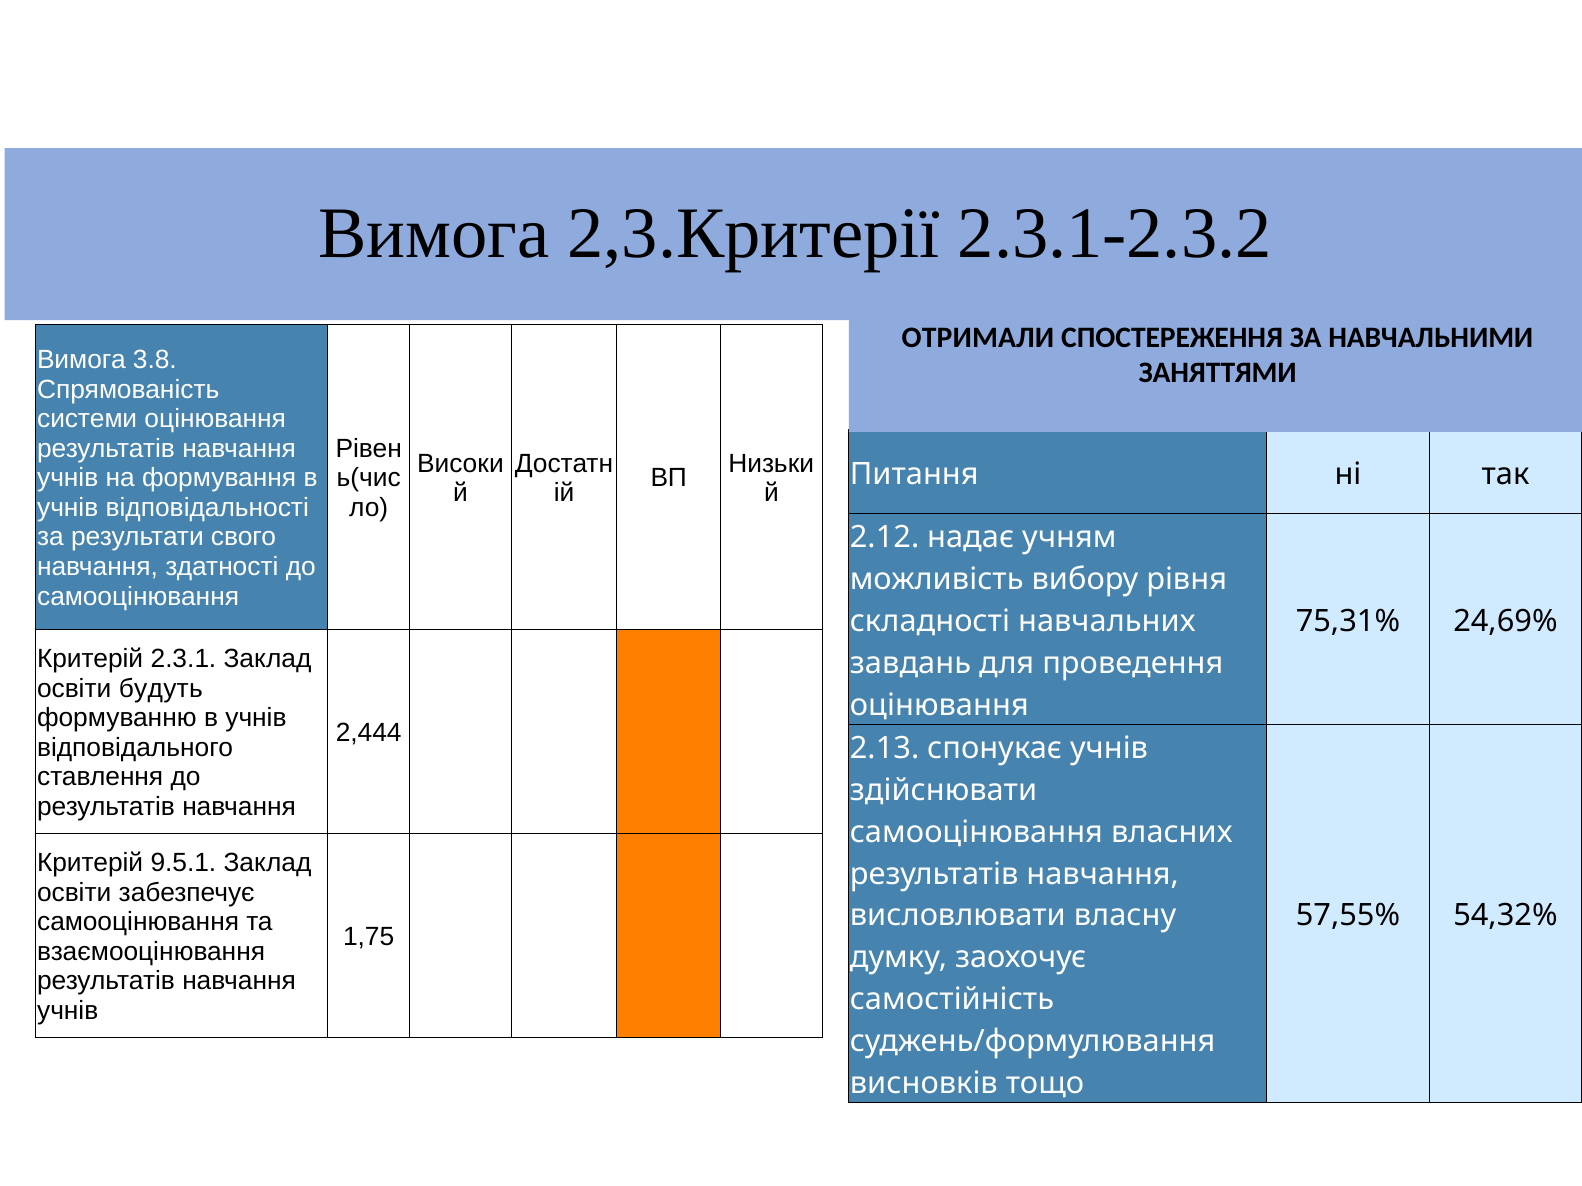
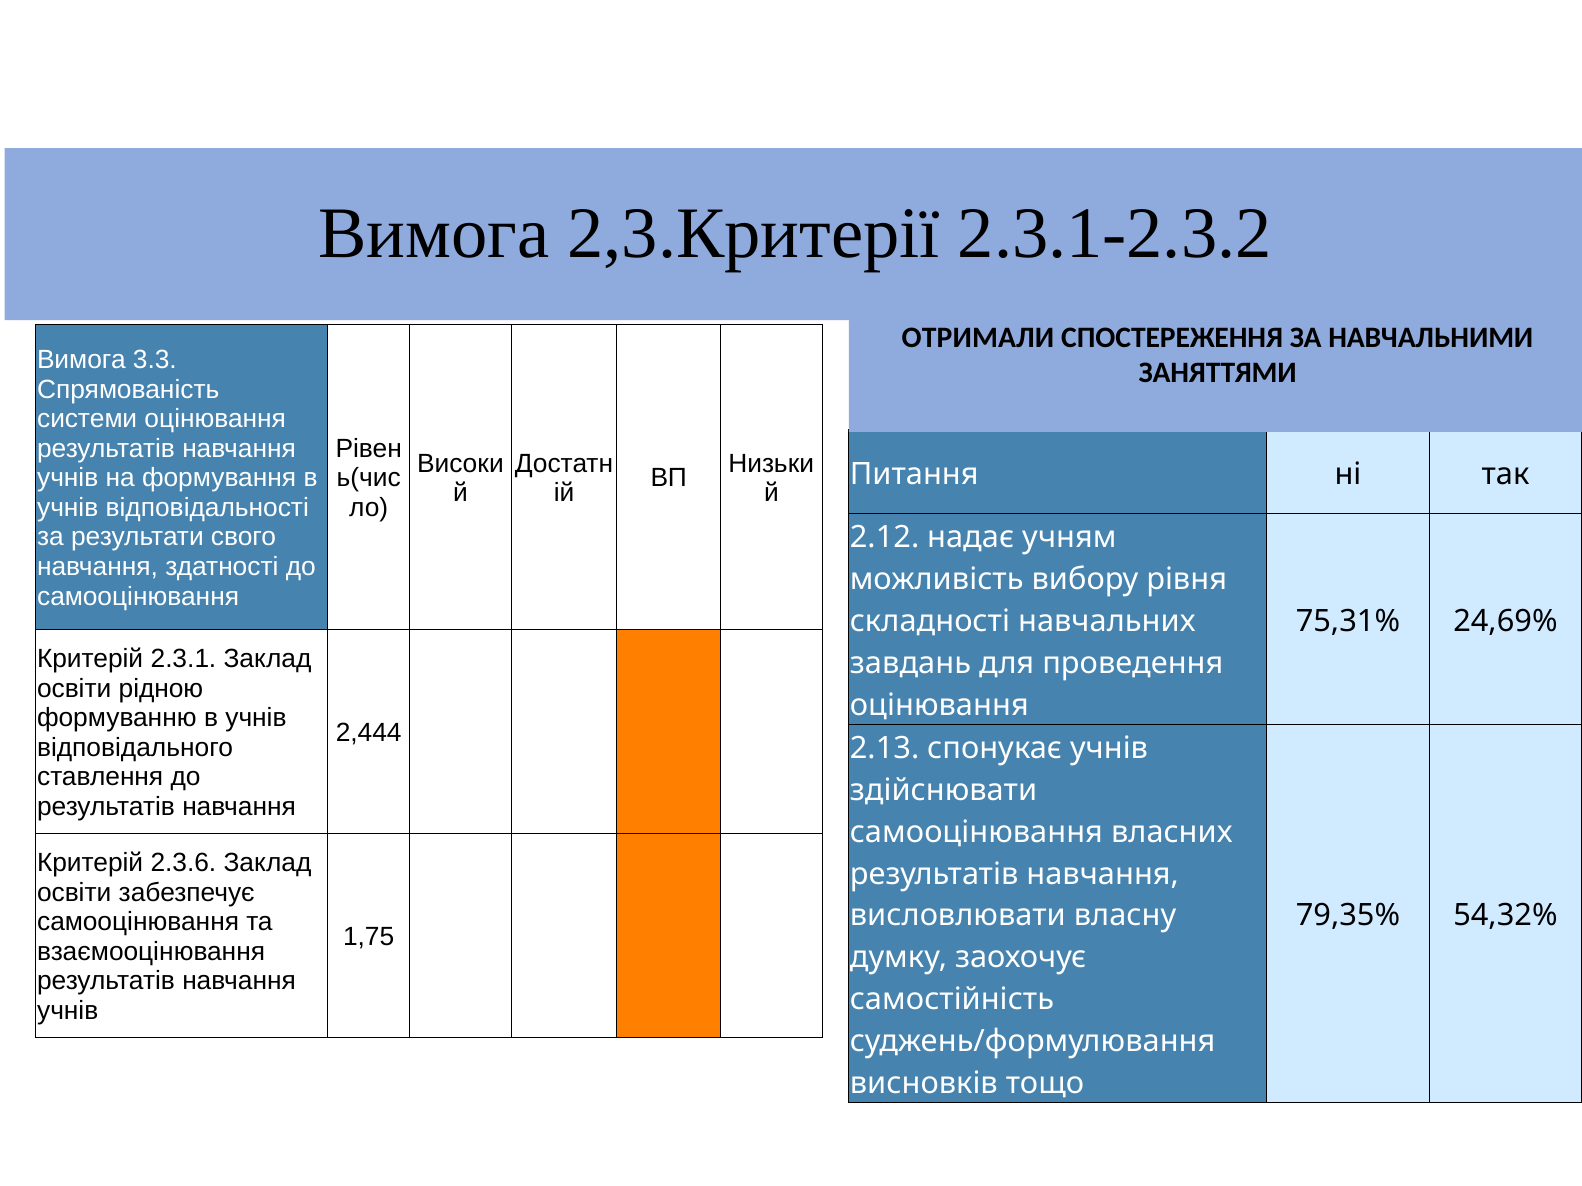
3.8: 3.8 -> 3.3 (155, 360)
будуть: будуть -> рідною (161, 689)
9.5.1: 9.5.1 -> 2.3.6 (183, 863)
57,55%: 57,55% -> 79,35% (1348, 916)
